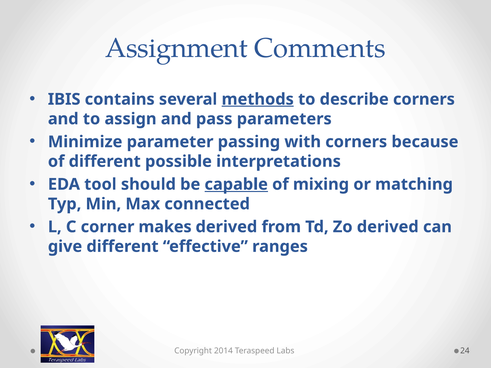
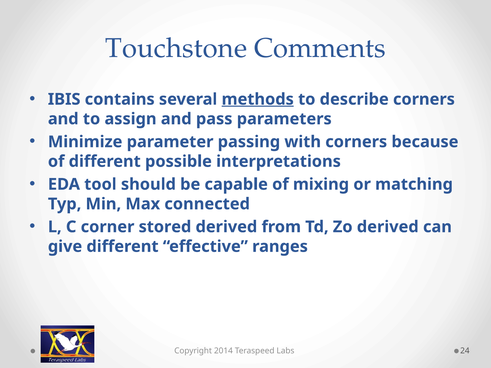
Assignment: Assignment -> Touchstone (176, 48)
capable underline: present -> none (236, 184)
makes: makes -> stored (165, 227)
